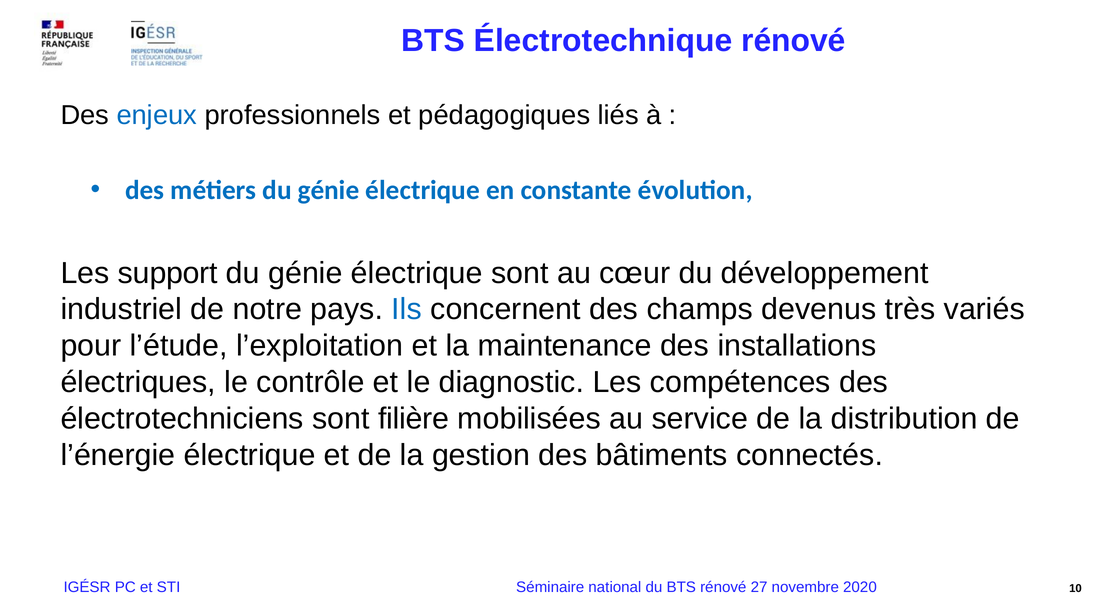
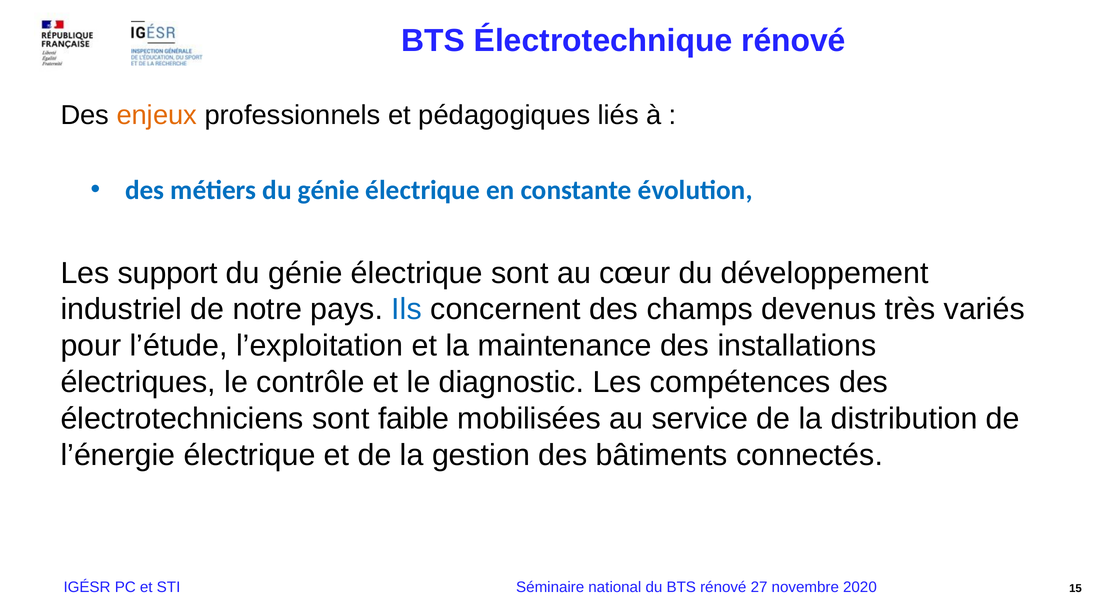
enjeux colour: blue -> orange (157, 115)
filière: filière -> faible (414, 419)
10: 10 -> 15 (1075, 588)
